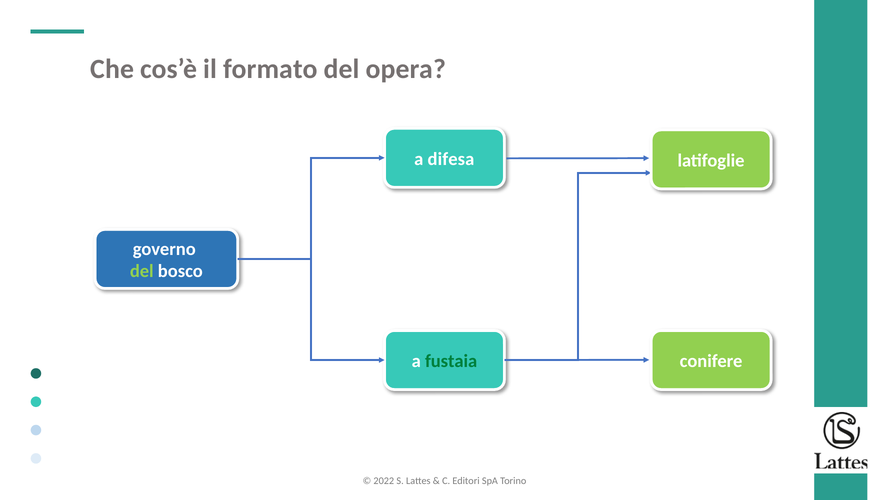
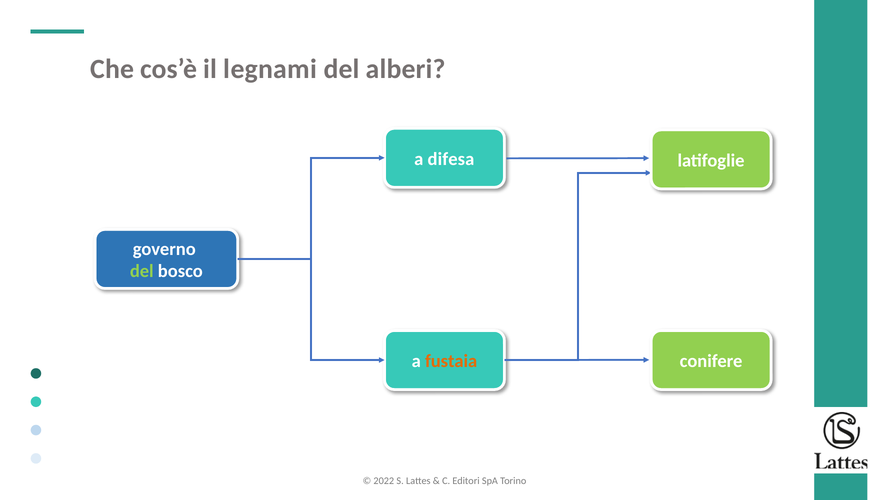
formato: formato -> legnami (270, 69)
opera: opera -> alberi (406, 69)
fustaia colour: green -> orange (451, 361)
